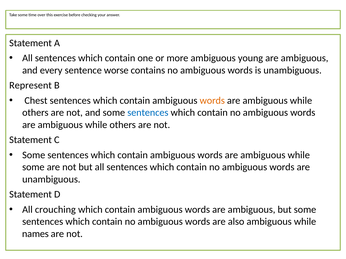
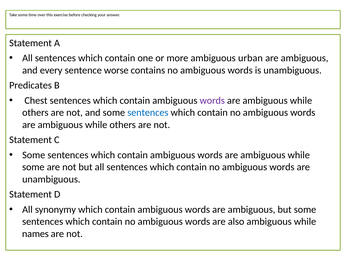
young: young -> urban (250, 58)
Represent: Represent -> Predicates (31, 86)
words colour: orange -> purple (212, 101)
crouching: crouching -> synonymy (55, 210)
